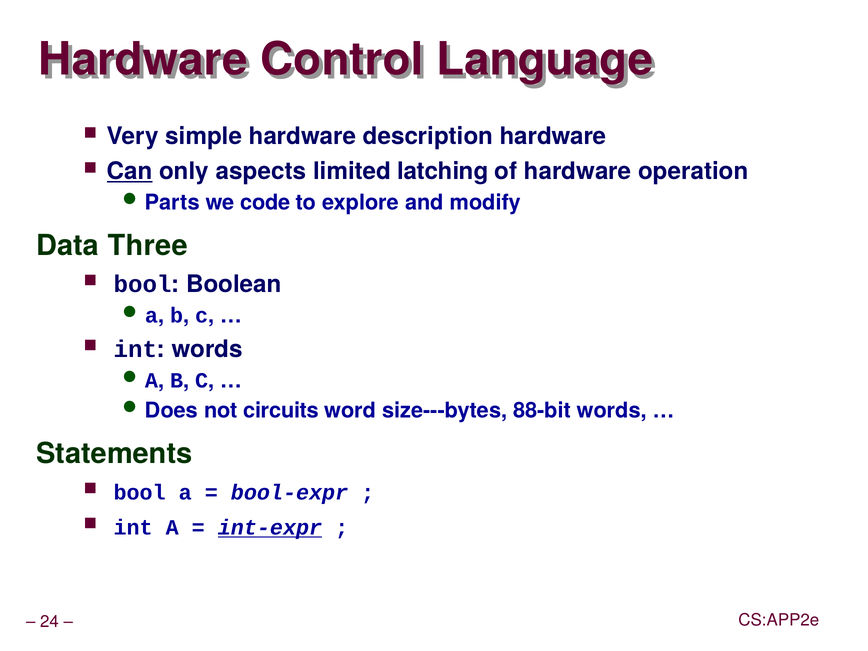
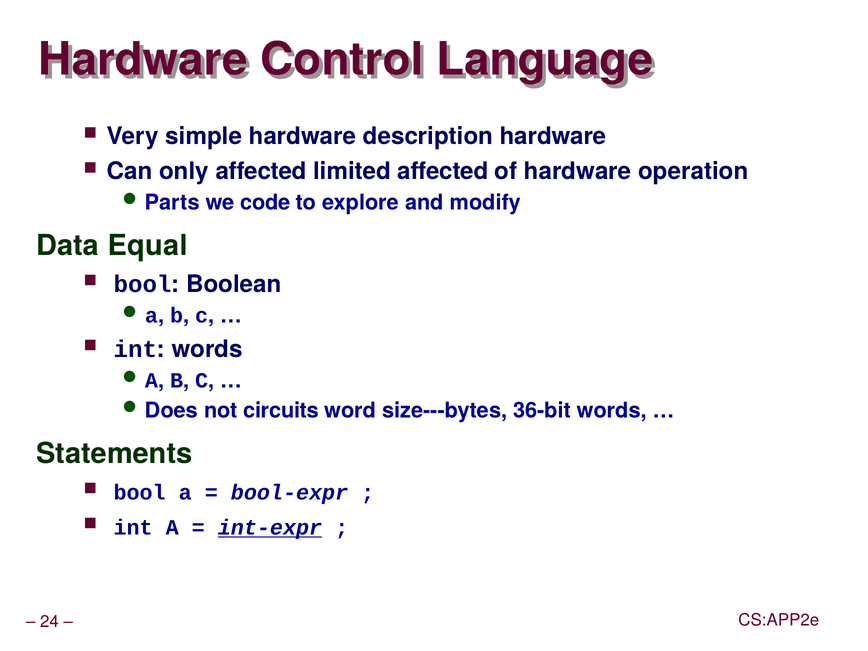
Can underline: present -> none (130, 171)
only aspects: aspects -> affected (261, 171)
limited latching: latching -> affected (443, 171)
Three: Three -> Equal (148, 246)
88-bit: 88-bit -> 36-bit (542, 410)
